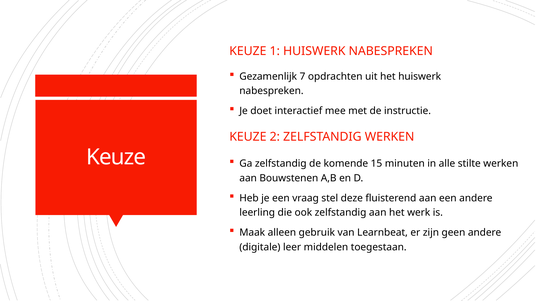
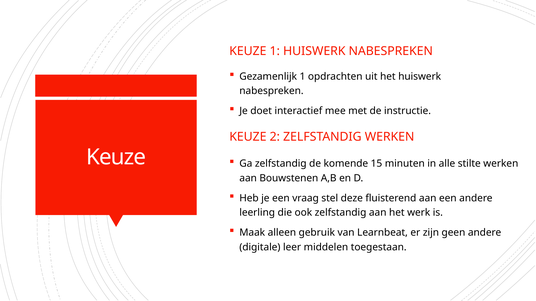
Gezamenlijk 7: 7 -> 1 (302, 77)
